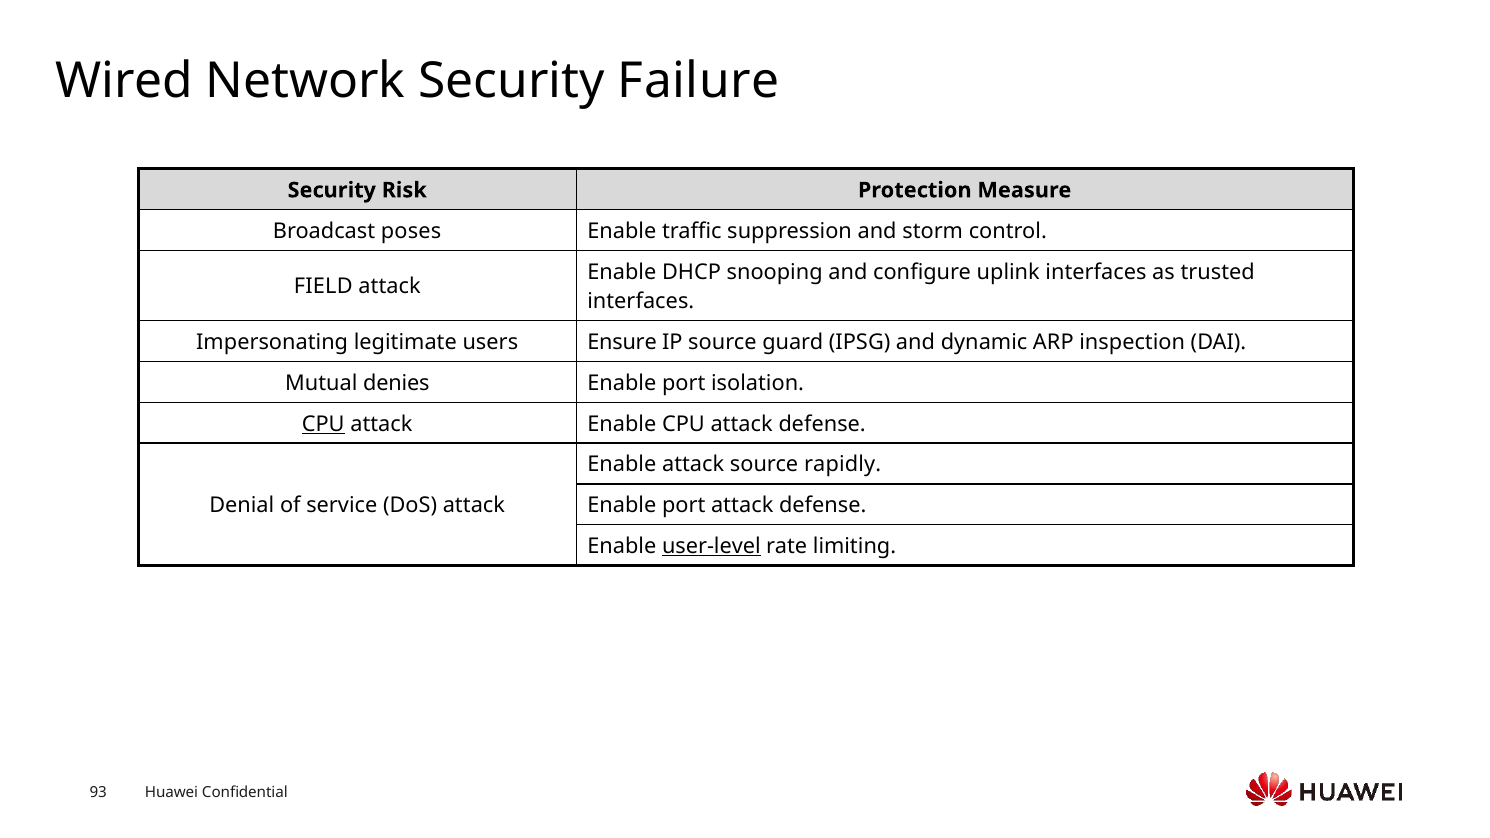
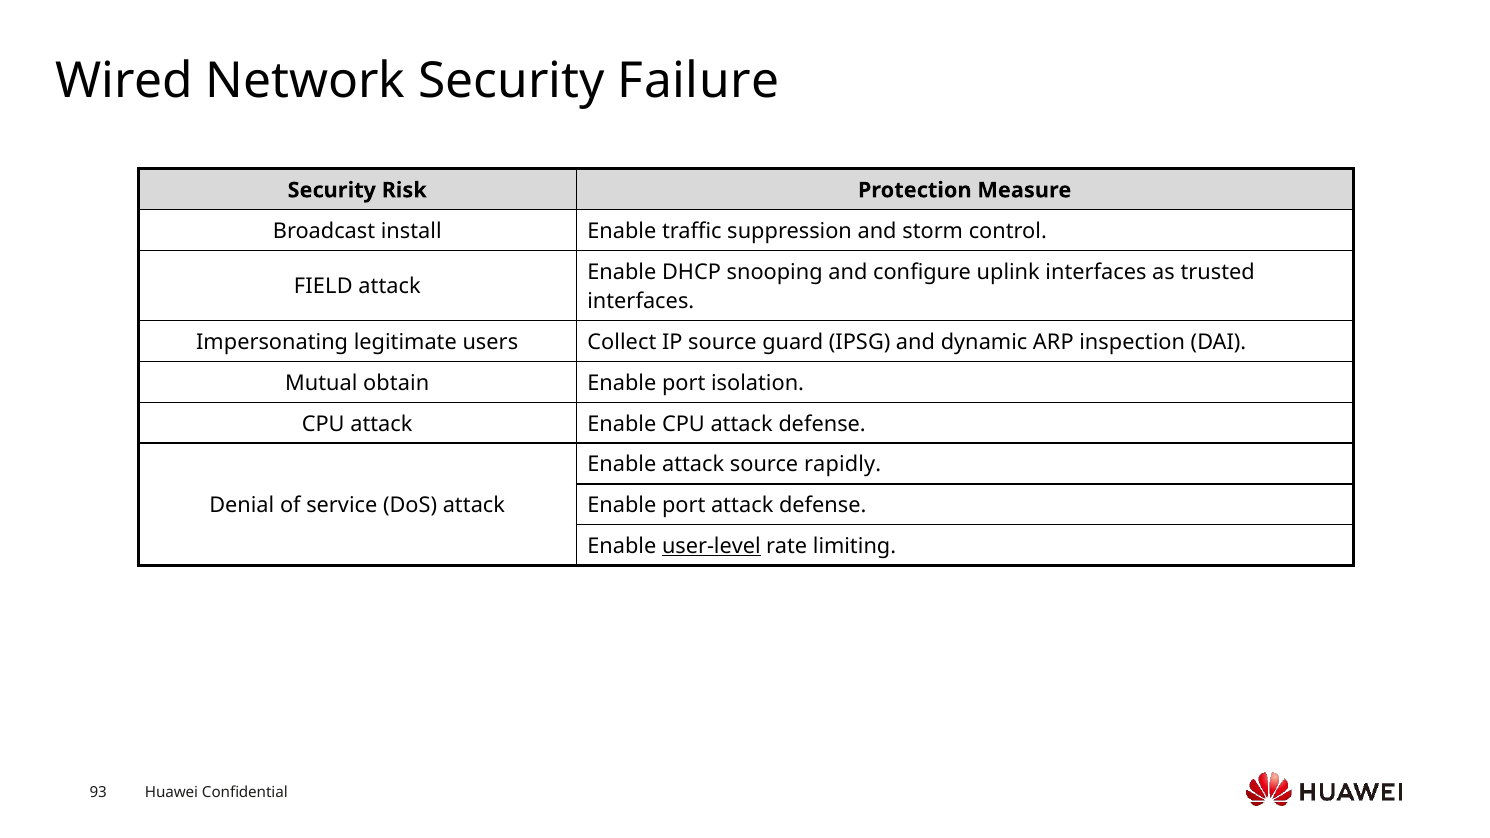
poses: poses -> install (411, 231)
Ensure: Ensure -> Collect (622, 342)
denies: denies -> obtain (396, 383)
CPU underline: present -> none (323, 424)
